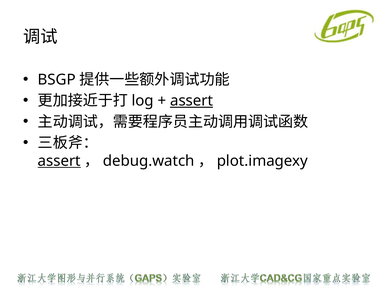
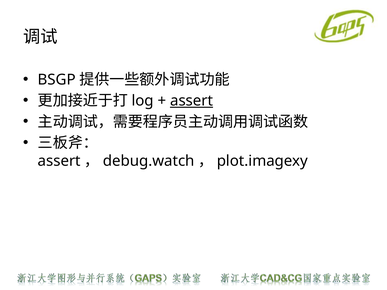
assert underline: present -> none (59, 161)
